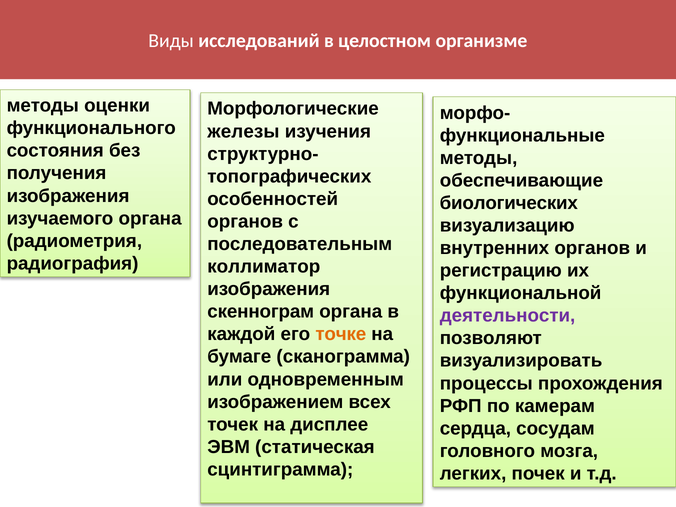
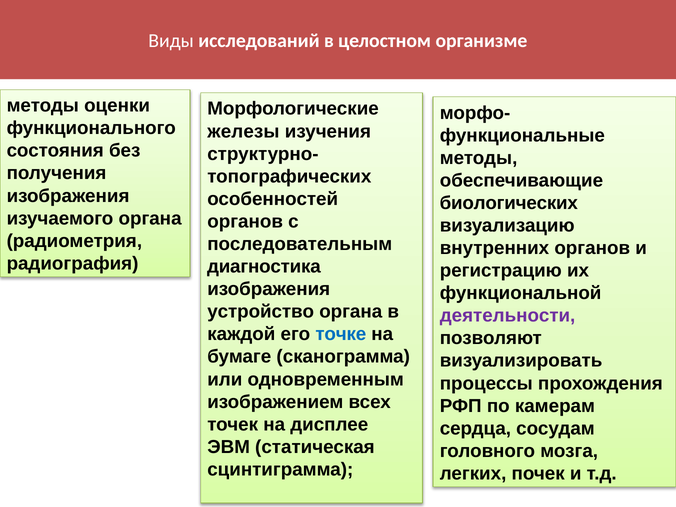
коллиматор: коллиматор -> диагностика (264, 267)
скеннограм: скеннограм -> устройство (261, 312)
точке colour: orange -> blue (341, 334)
